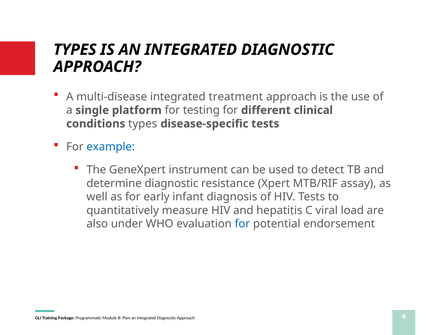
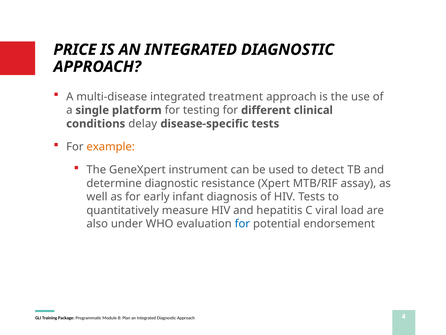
TYPES: TYPES -> PRICE (75, 50)
conditions types: types -> delay (143, 124)
example colour: blue -> orange (111, 147)
